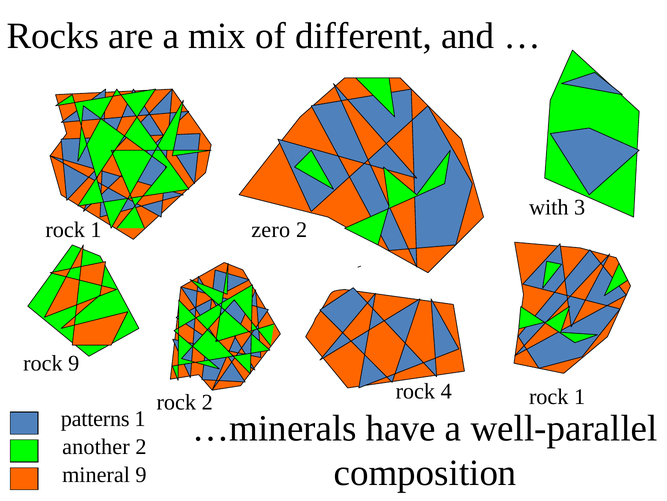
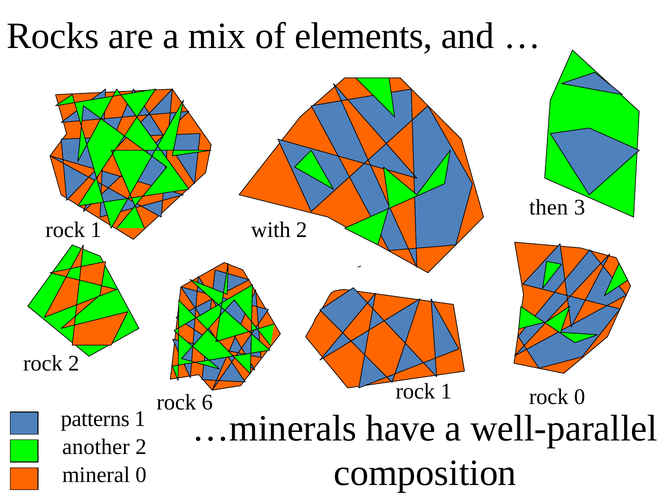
different: different -> elements (364, 36)
with: with -> then (549, 207)
zero: zero -> with (271, 229)
rock 9: 9 -> 2 (74, 363)
rock 2: 2 -> 6 (207, 402)
4: 4 -> 1 (446, 391)
1: 1 -> 0 (580, 396)
mineral 9: 9 -> 0 (141, 474)
